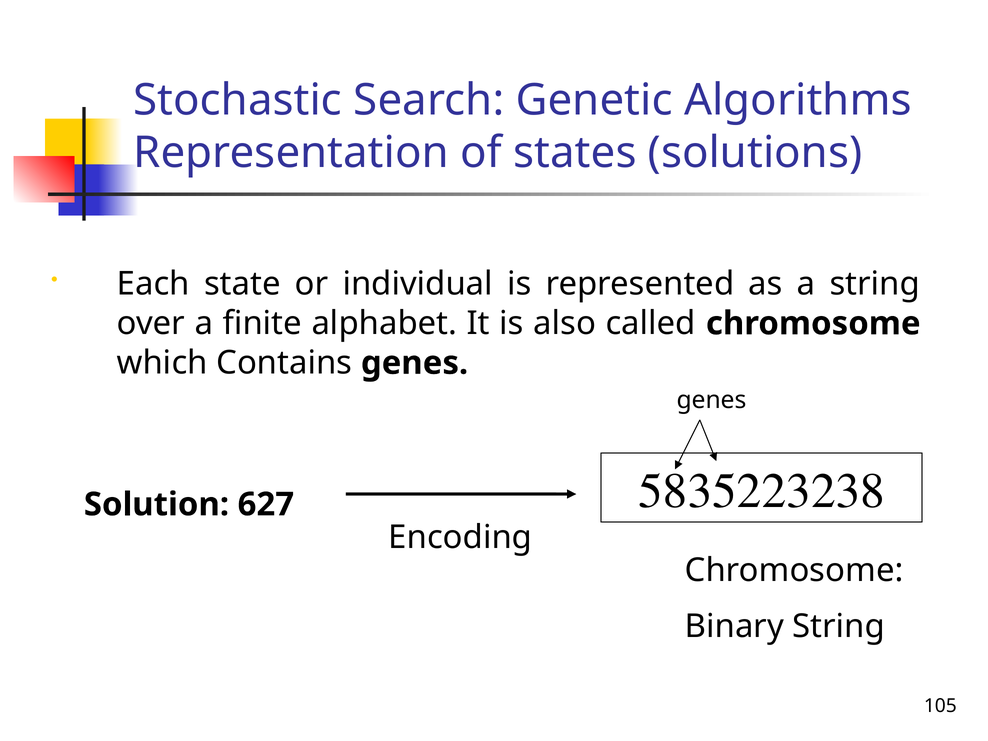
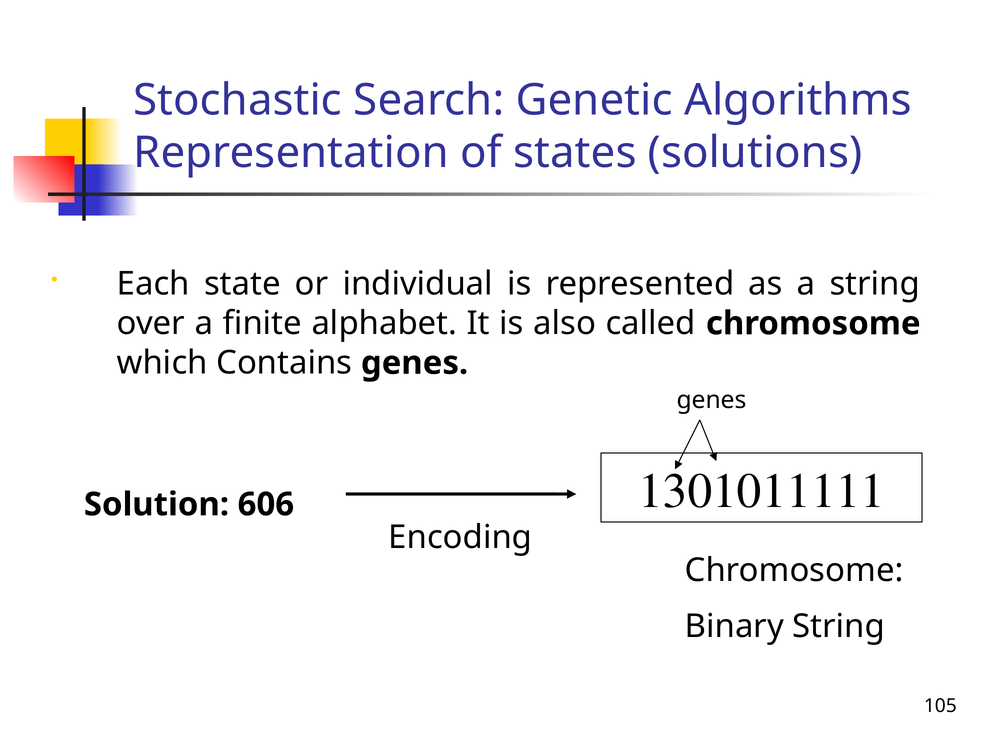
5835223238: 5835223238 -> 1301011111 (762, 491)
627: 627 -> 606 (266, 504)
